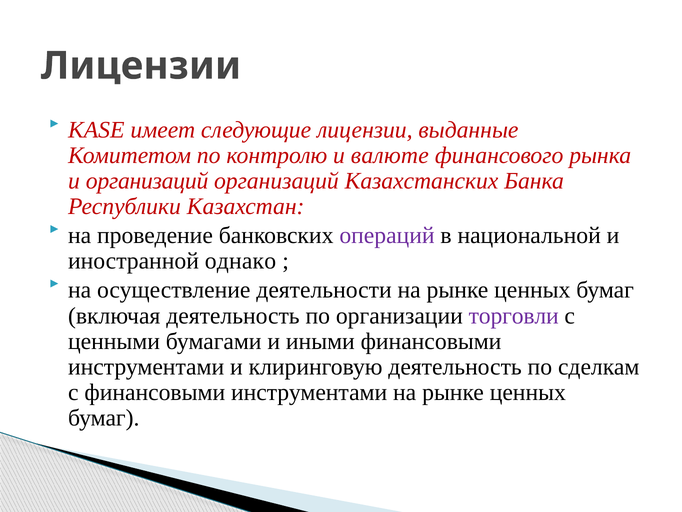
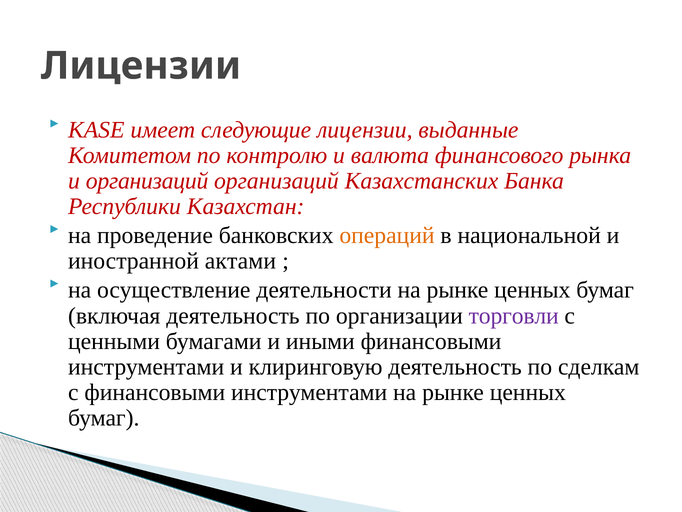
валюте: валюте -> валюта (390, 155)
операций colour: purple -> orange (387, 235)
однако: однако -> актами (240, 261)
